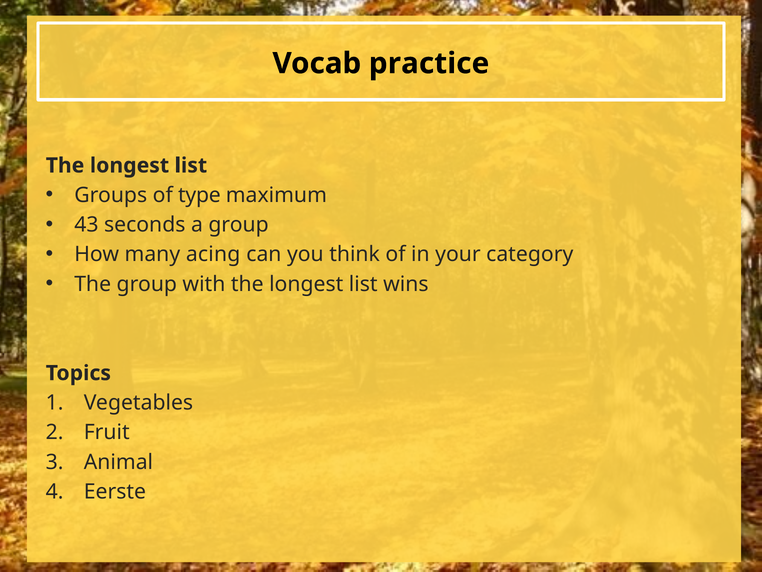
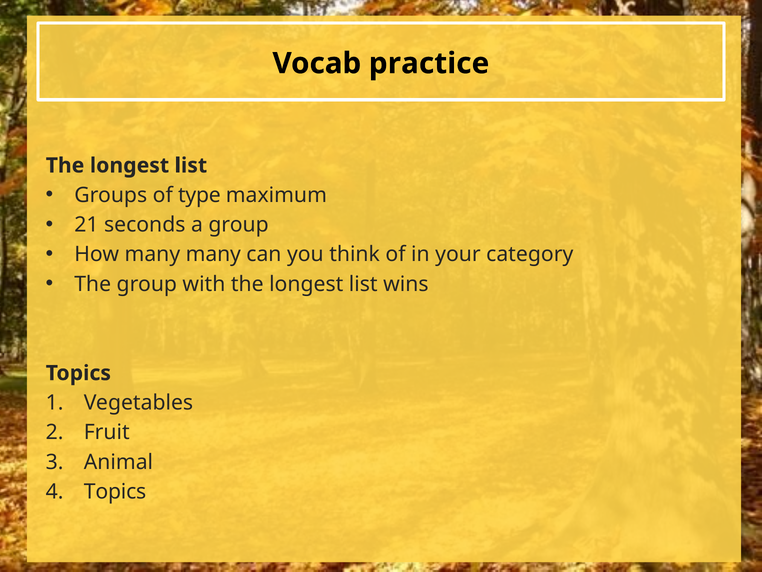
43: 43 -> 21 (86, 225)
many acing: acing -> many (213, 254)
Eerste: Eerste -> Topics (115, 491)
